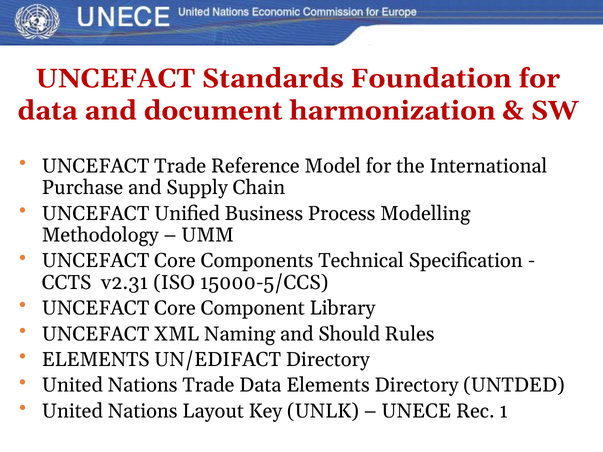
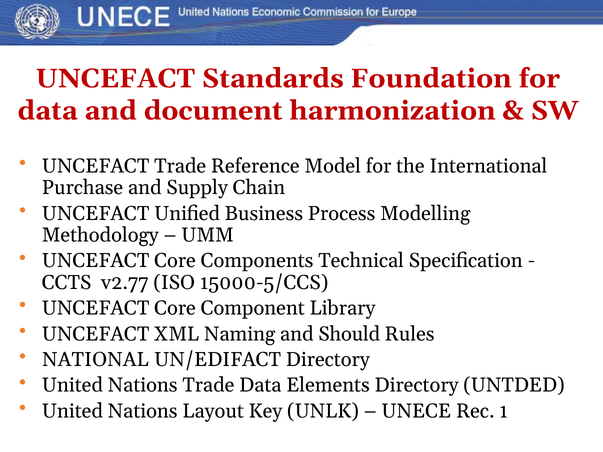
v2.31: v2.31 -> v2.77 (125, 283)
ELEMENTS: ELEMENTS -> NATIONAL (95, 360)
